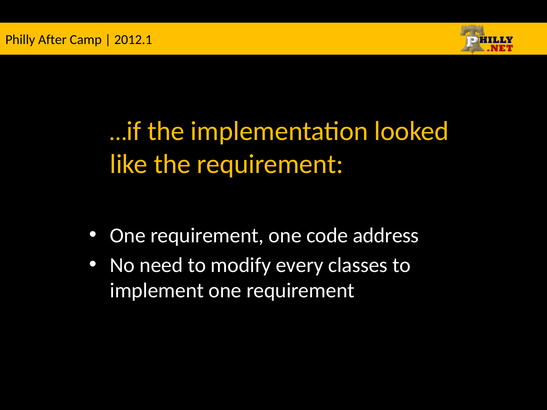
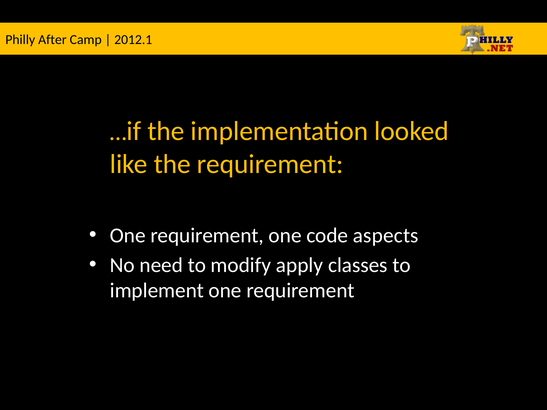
address: address -> aspects (386, 235)
every: every -> apply (299, 265)
